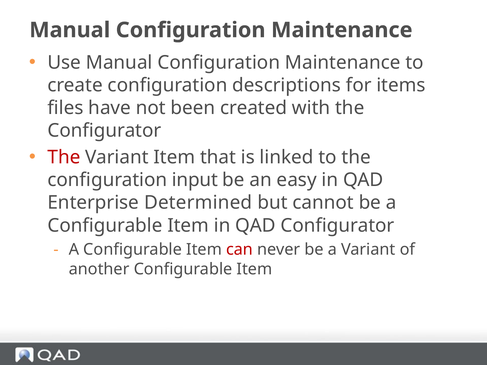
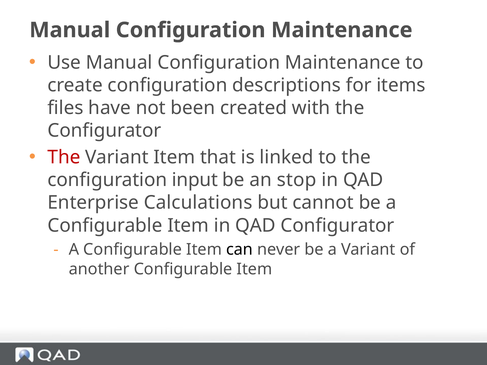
easy: easy -> stop (297, 180)
Determined: Determined -> Calculations (198, 203)
can colour: red -> black (240, 250)
